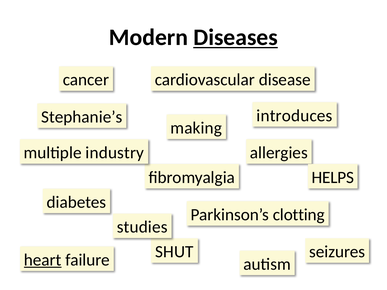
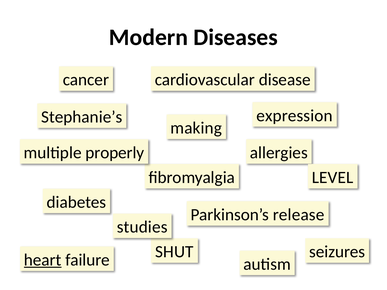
Diseases underline: present -> none (236, 37)
introduces: introduces -> expression (294, 116)
industry: industry -> properly (115, 153)
HELPS: HELPS -> LEVEL (333, 178)
clotting: clotting -> release (299, 215)
